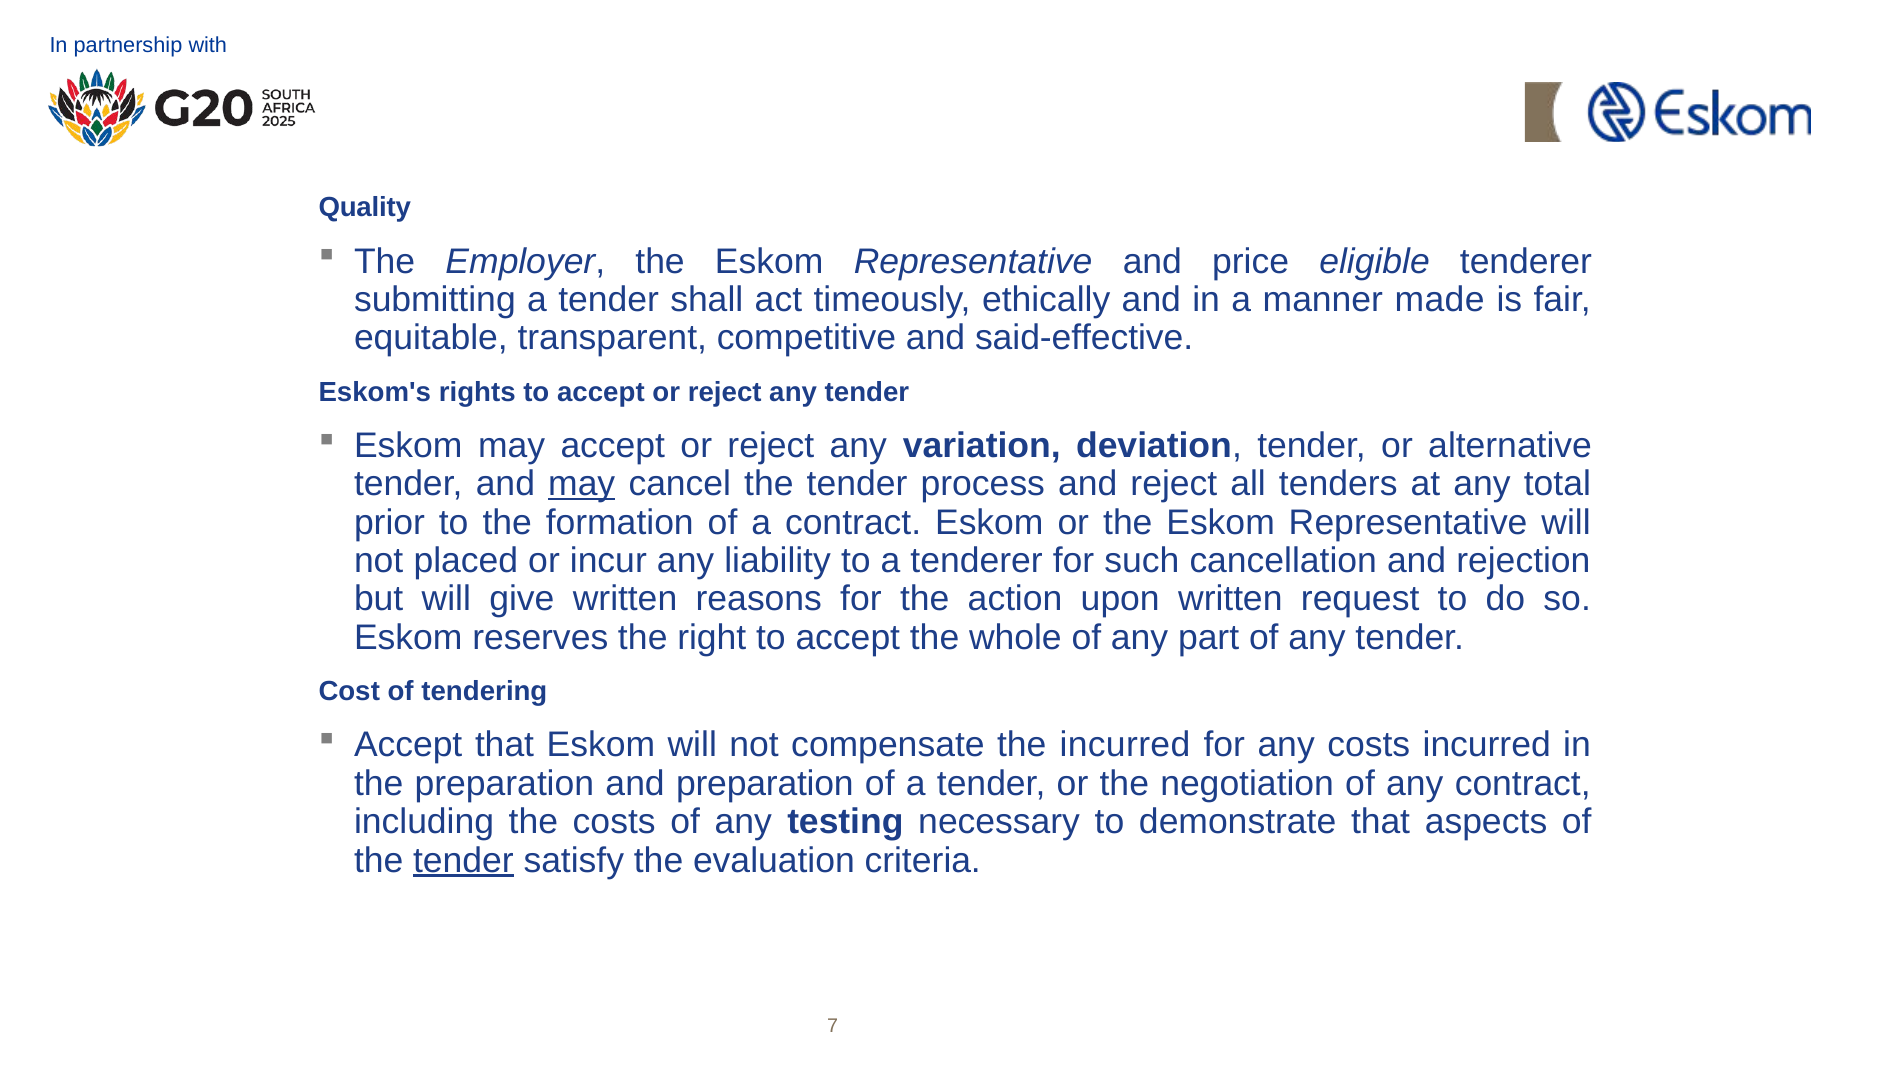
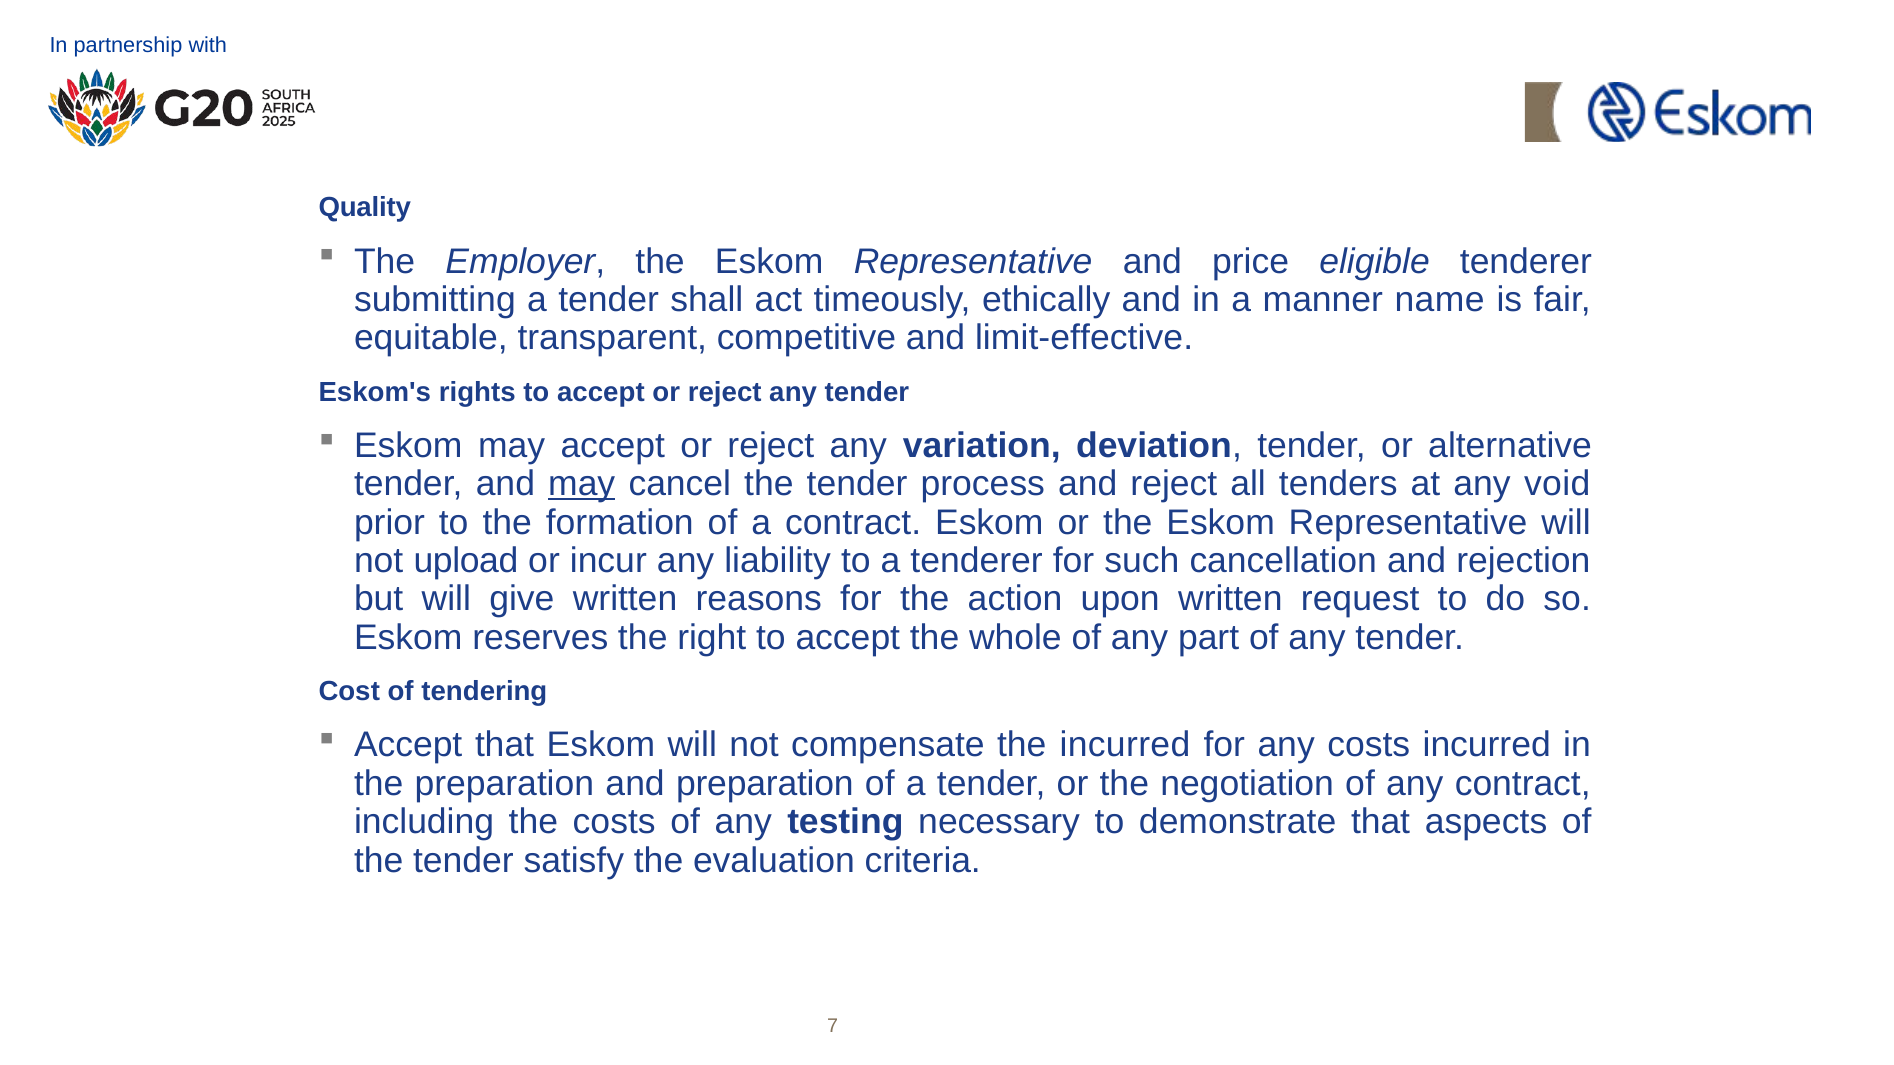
made: made -> name (1440, 300)
said-effective: said-effective -> limit-effective (1084, 338)
total: total -> void (1557, 484)
placed: placed -> upload (466, 561)
tender underline: present -> none (463, 861)
